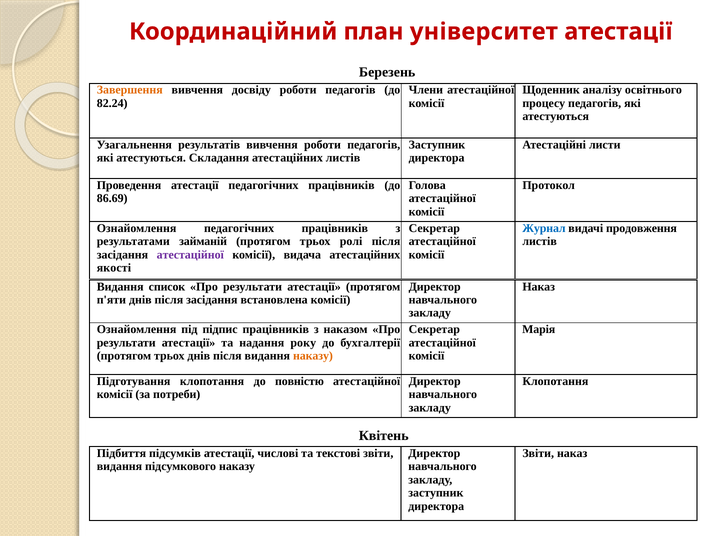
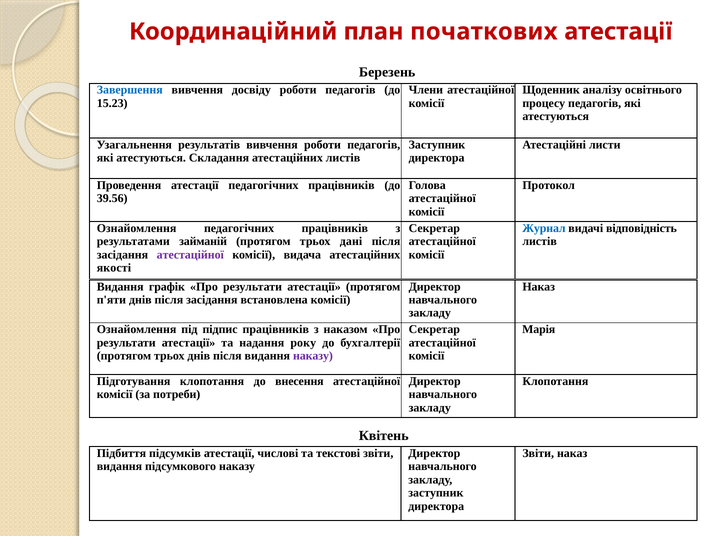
університет: університет -> початкових (484, 32)
Завершення colour: orange -> blue (130, 90)
82.24: 82.24 -> 15.23 (112, 103)
86.69: 86.69 -> 39.56 (112, 199)
продовження: продовження -> відповідність (641, 228)
ролі: ролі -> дані (351, 242)
список: список -> графік (167, 287)
наказу colour: orange -> purple (313, 356)
повністю: повністю -> внесення (299, 381)
